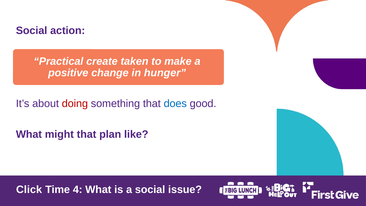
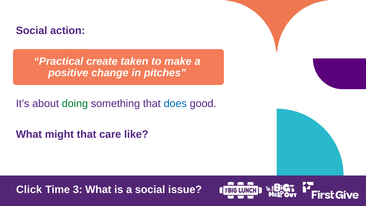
hunger: hunger -> pitches (165, 73)
doing colour: red -> green (75, 104)
plan: plan -> care (110, 134)
4: 4 -> 3 (78, 189)
